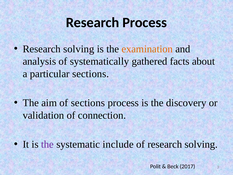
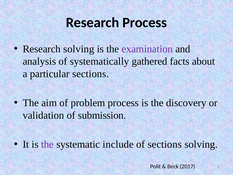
examination colour: orange -> purple (147, 49)
of sections: sections -> problem (88, 103)
connection: connection -> submission (102, 115)
of research: research -> sections (165, 144)
